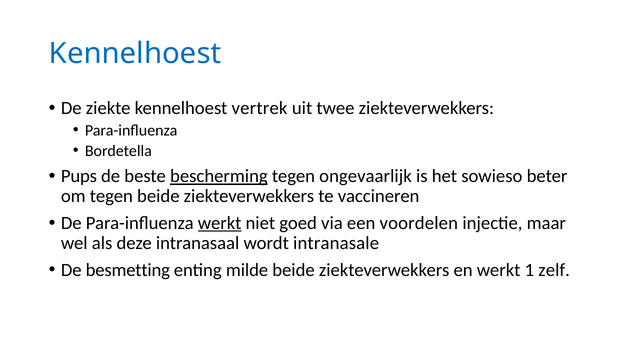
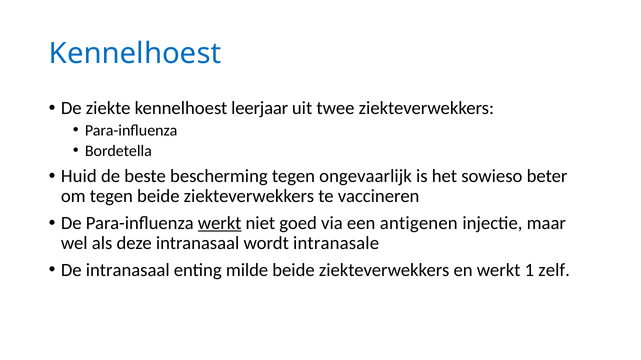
vertrek: vertrek -> leerjaar (260, 108)
Pups: Pups -> Huid (79, 176)
bescherming underline: present -> none (219, 176)
voordelen: voordelen -> antigenen (419, 223)
De besmetting: besmetting -> intranasaal (128, 270)
